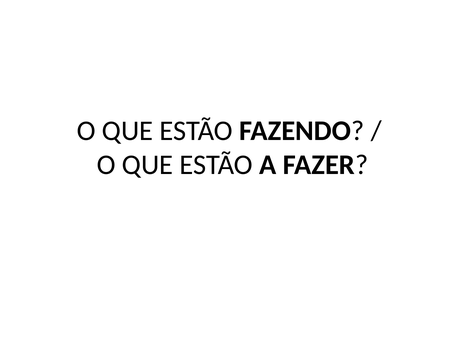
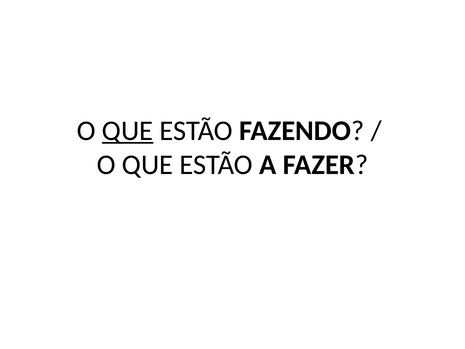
QUE underline: none -> present (128, 131)
